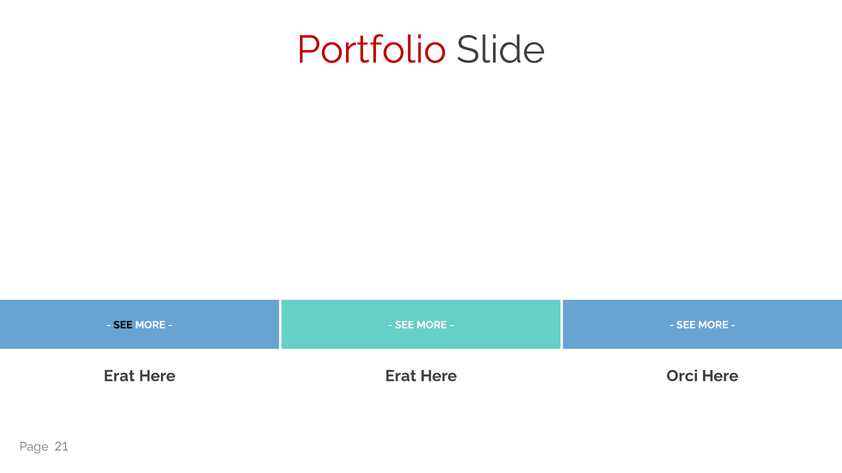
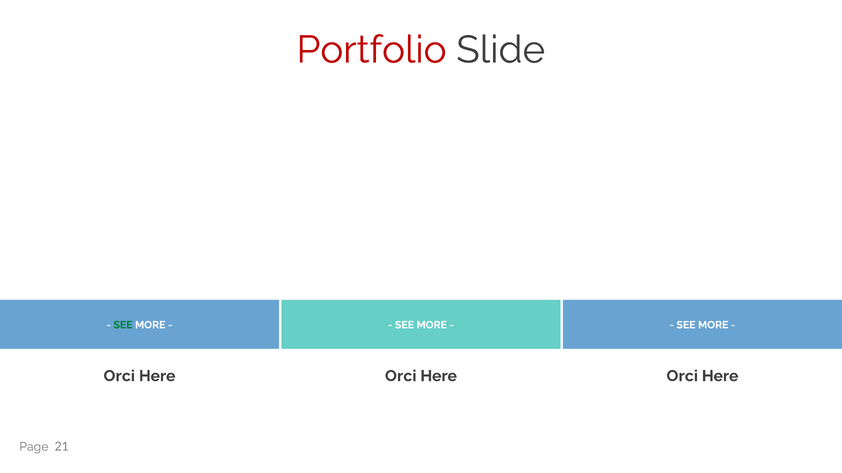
SEE colour: black -> green (123, 325)
Erat: Erat -> Orci (119, 376)
Erat: Erat -> Orci (401, 376)
